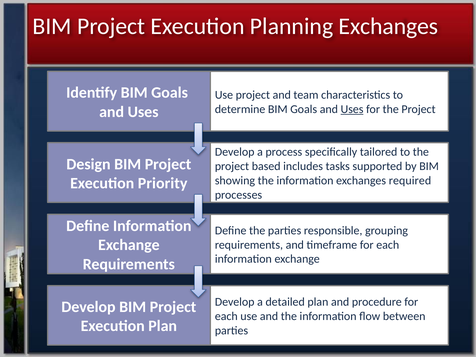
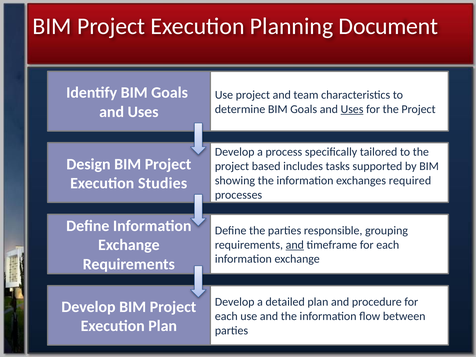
Planning Exchanges: Exchanges -> Document (388, 26)
Priority: Priority -> Studies (163, 183)
and underline: none -> present (295, 245)
